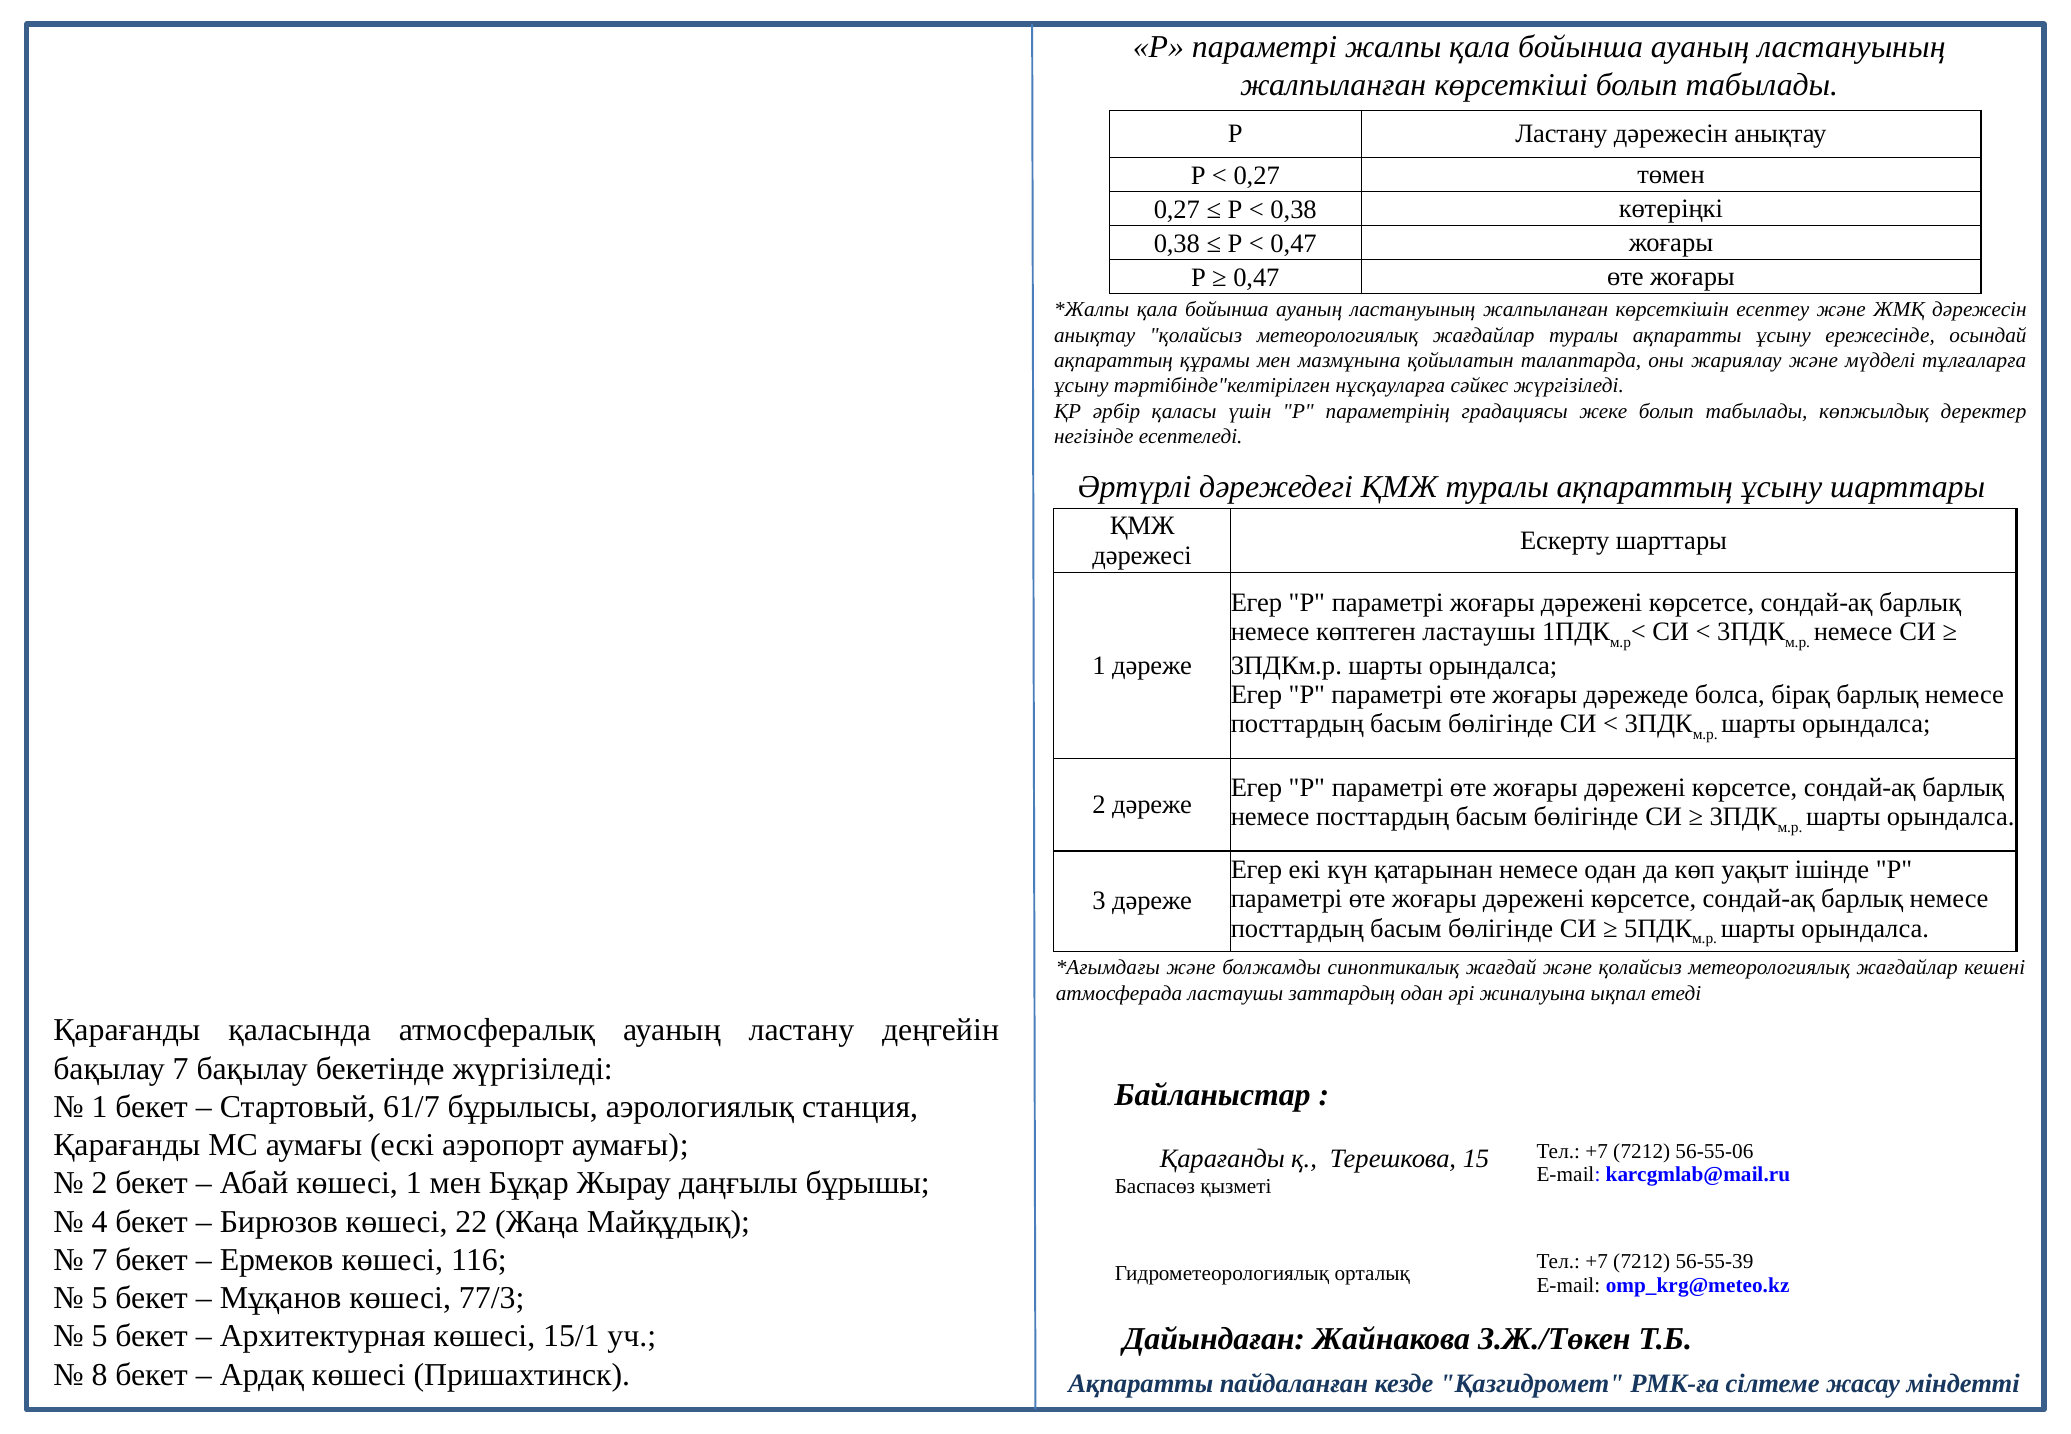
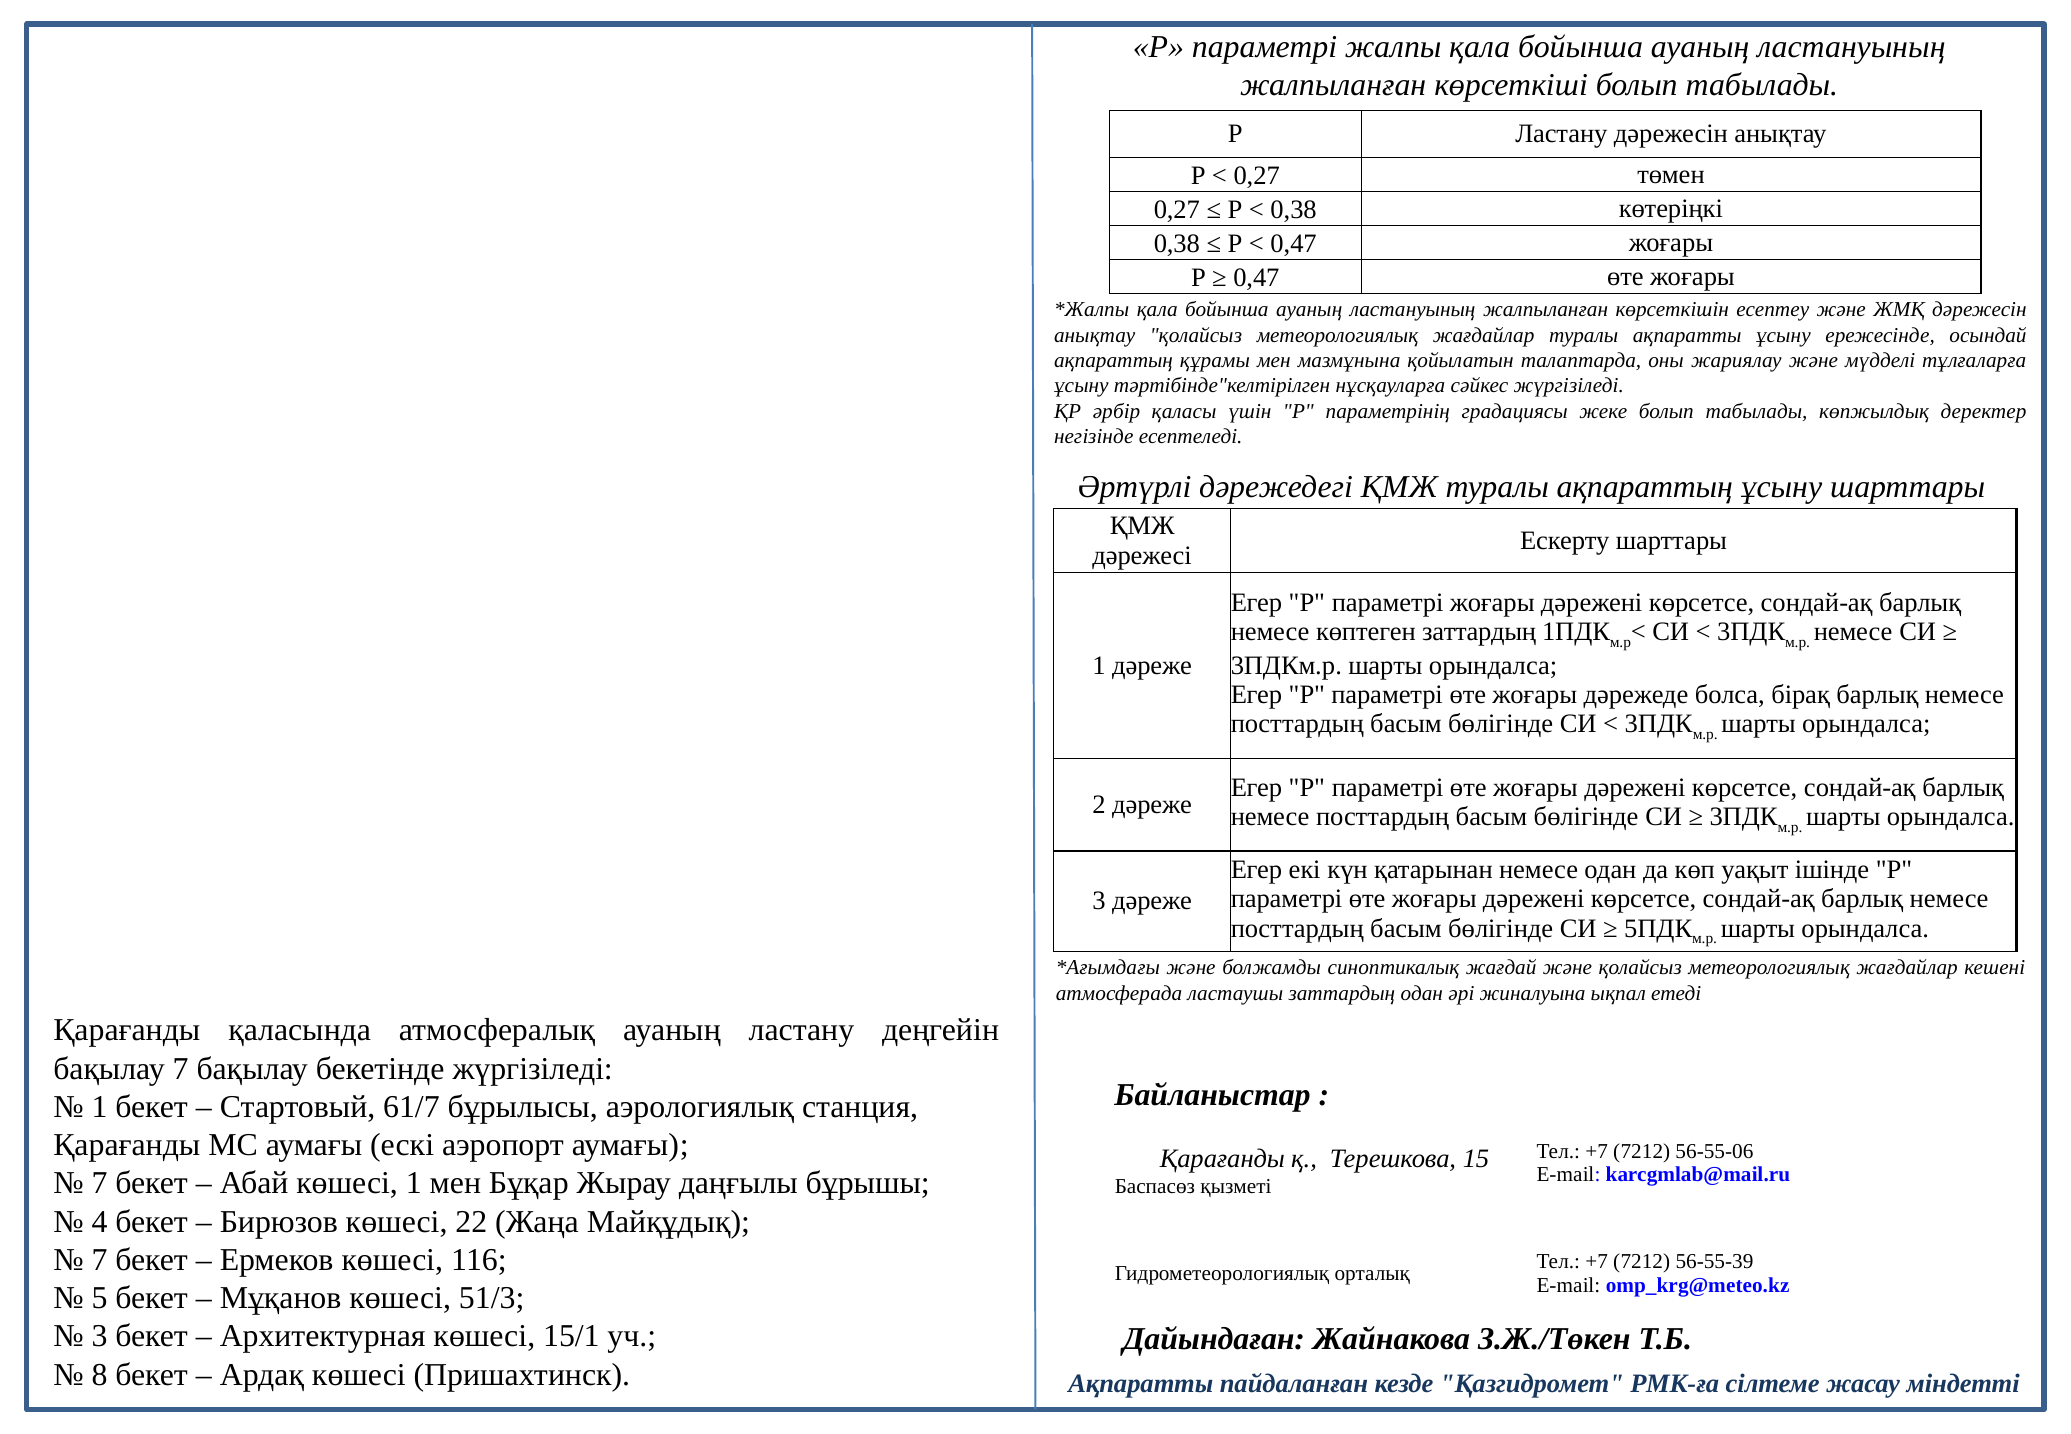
көптеген ластаушы: ластаушы -> заттардың (1479, 632)
2: 2 -> 7 (100, 1183)
77/3: 77/3 -> 51/3 (492, 1298)
5: 5 -> 3 (100, 1336)
